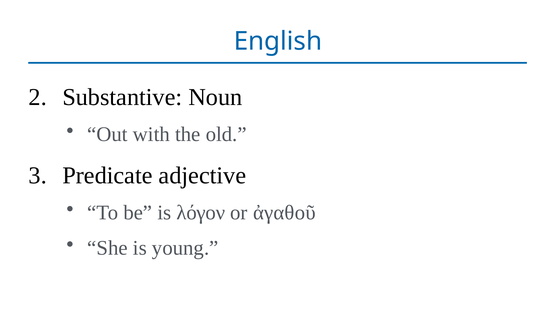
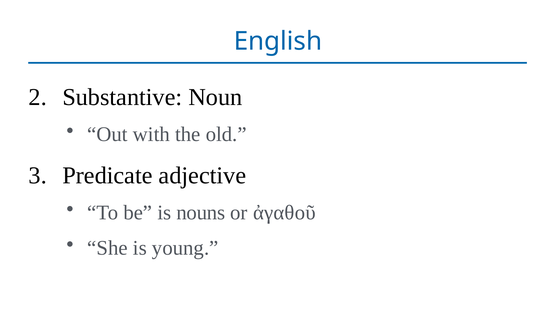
λόγον: λόγον -> nouns (201, 213)
